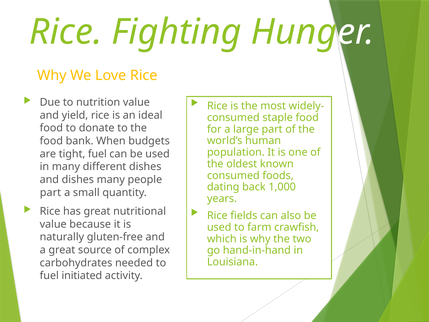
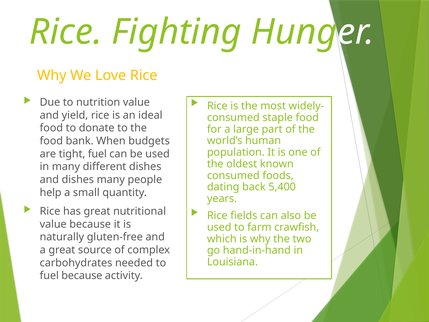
1,000: 1,000 -> 5,400 (282, 187)
part: part -> help (51, 192)
fuel initiated: initiated -> because (82, 276)
